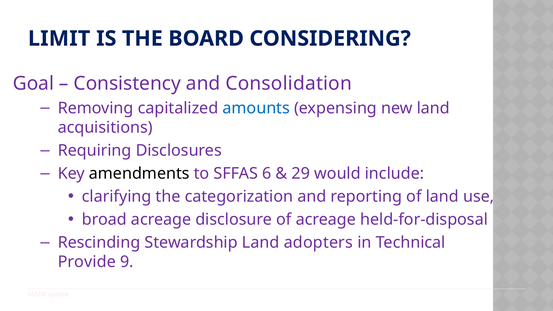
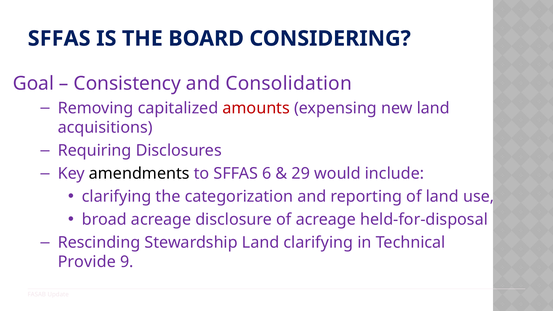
LIMIT: LIMIT -> SFFAS (59, 39)
amounts colour: blue -> red (256, 108)
Land adopters: adopters -> clarifying (318, 243)
